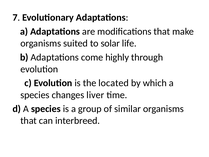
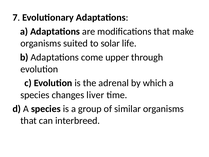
highly: highly -> upper (117, 57)
located: located -> adrenal (114, 83)
